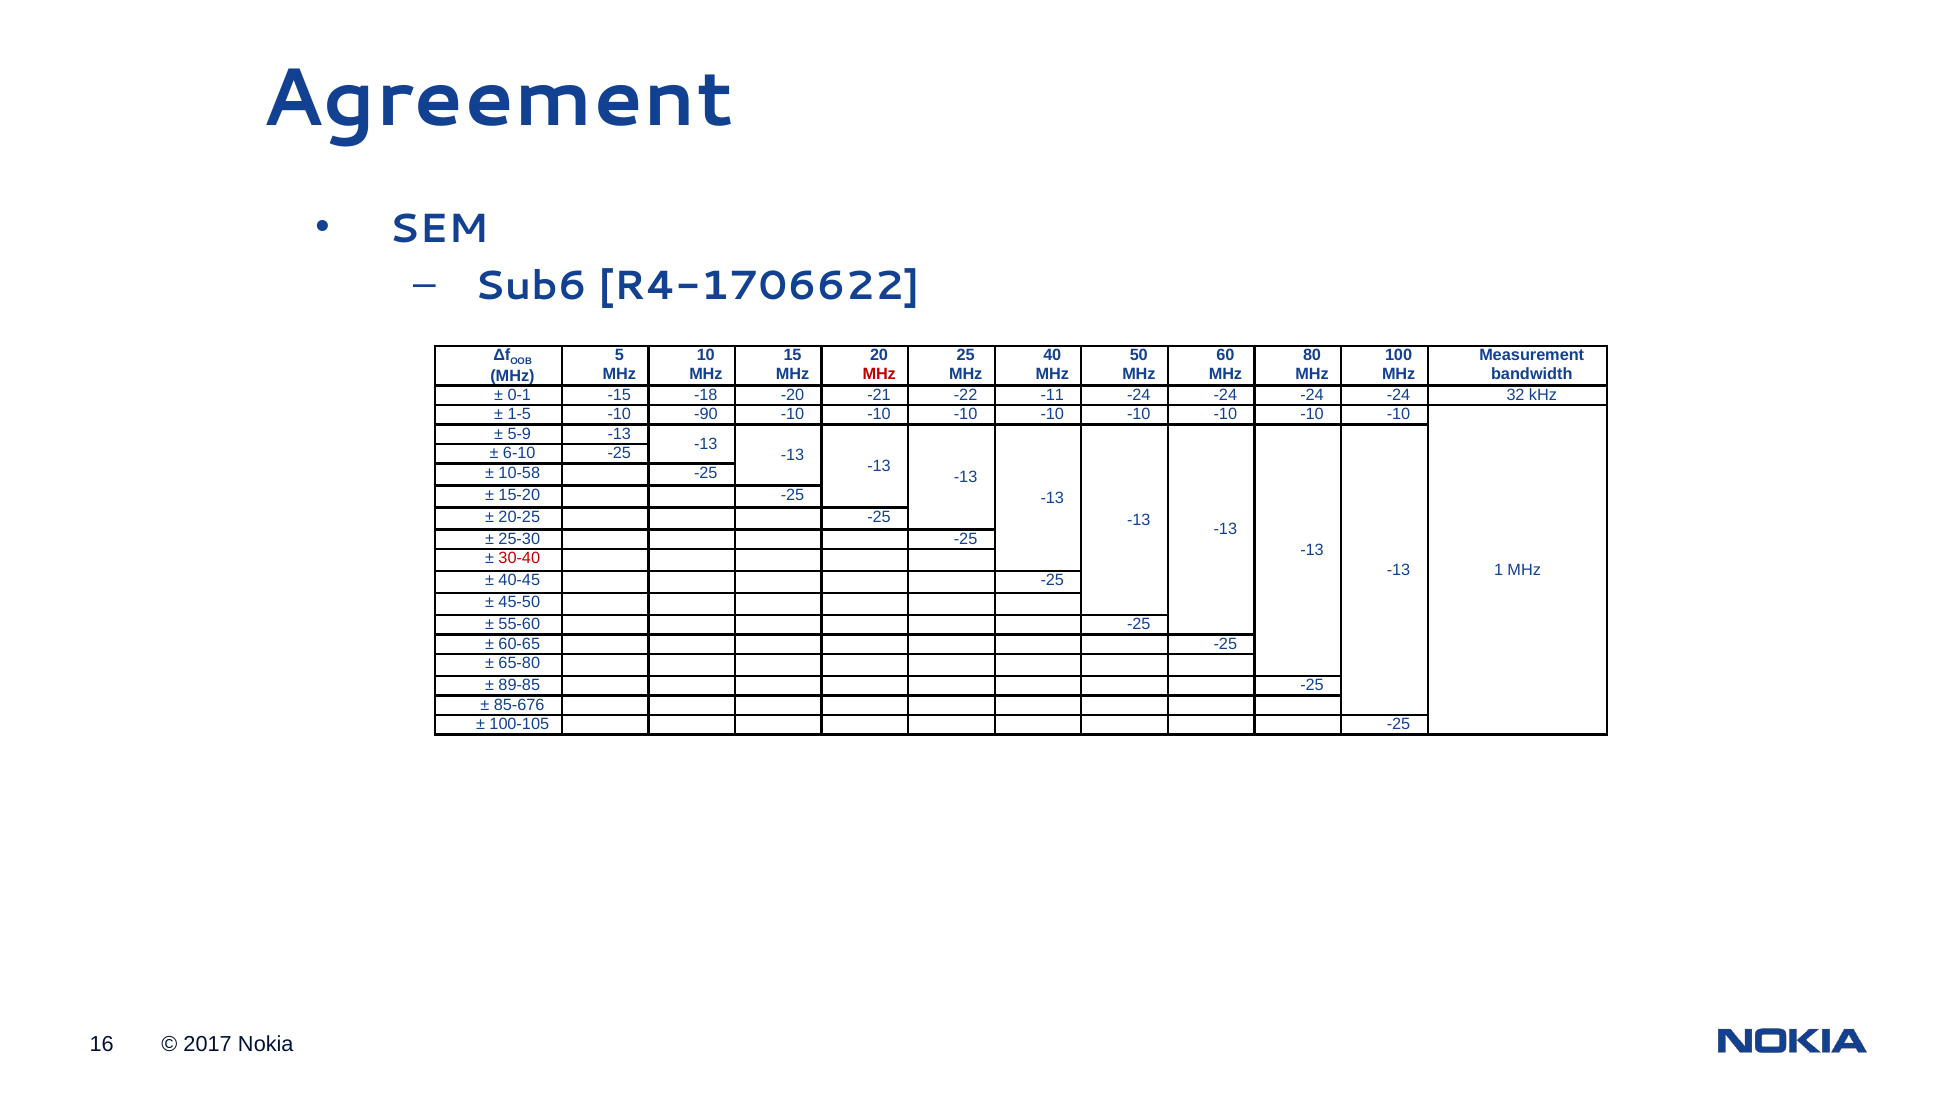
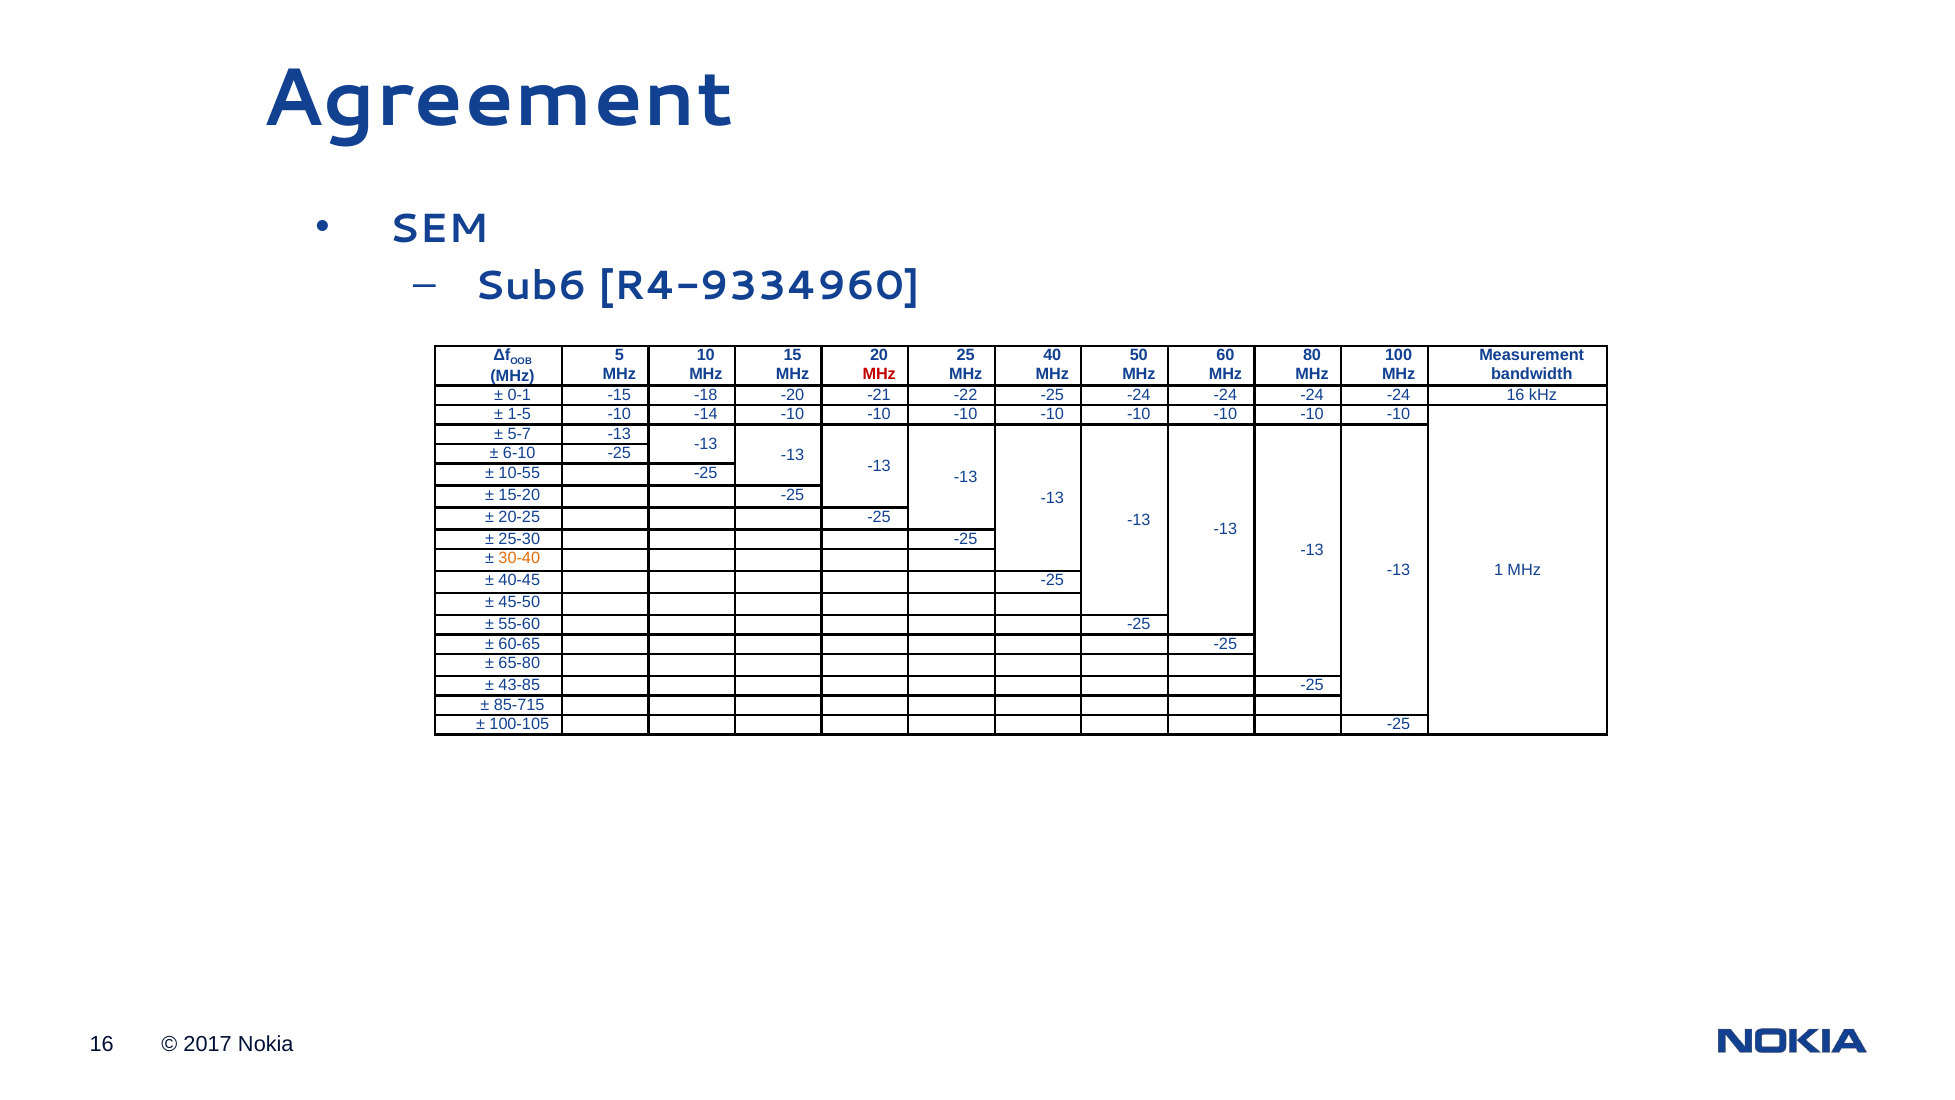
R4-1706622: R4-1706622 -> R4-9334960 (759, 286)
-22 -11: -11 -> -25 (1052, 395)
-24 32: 32 -> 16 (1516, 395)
-90: -90 -> -14 (706, 414)
5-9: 5-9 -> 5-7 (519, 434)
10-58: 10-58 -> 10-55 (519, 473)
30-40 colour: red -> orange (519, 558)
89-85: 89-85 -> 43-85 (519, 685)
85-676: 85-676 -> 85-715 (519, 705)
